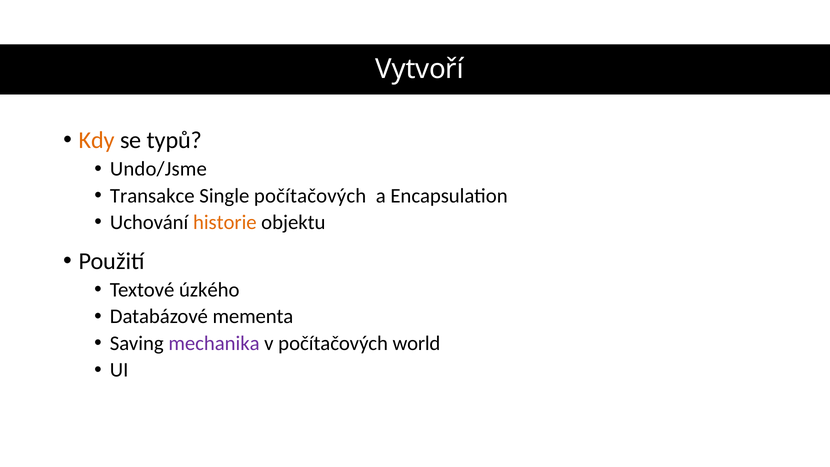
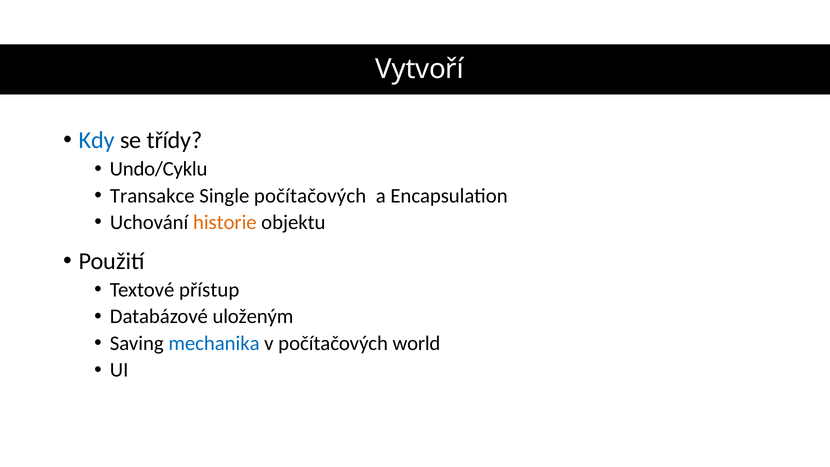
Kdy colour: orange -> blue (97, 140)
typů: typů -> třídy (175, 140)
Undo/Jsme: Undo/Jsme -> Undo/Cyklu (159, 169)
úzkého: úzkého -> přístup (209, 290)
mementa: mementa -> uloženým (253, 317)
mechanika colour: purple -> blue (214, 343)
